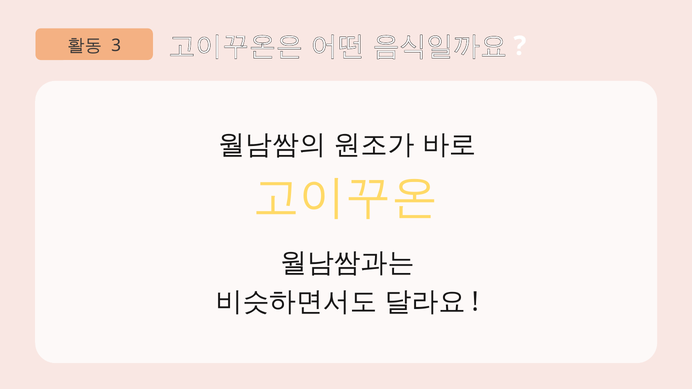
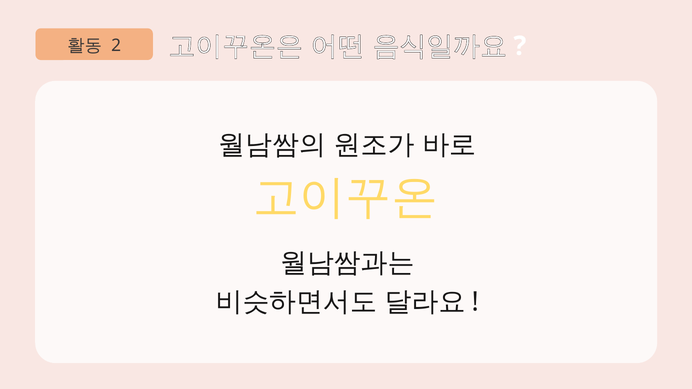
3: 3 -> 2 (116, 45)
